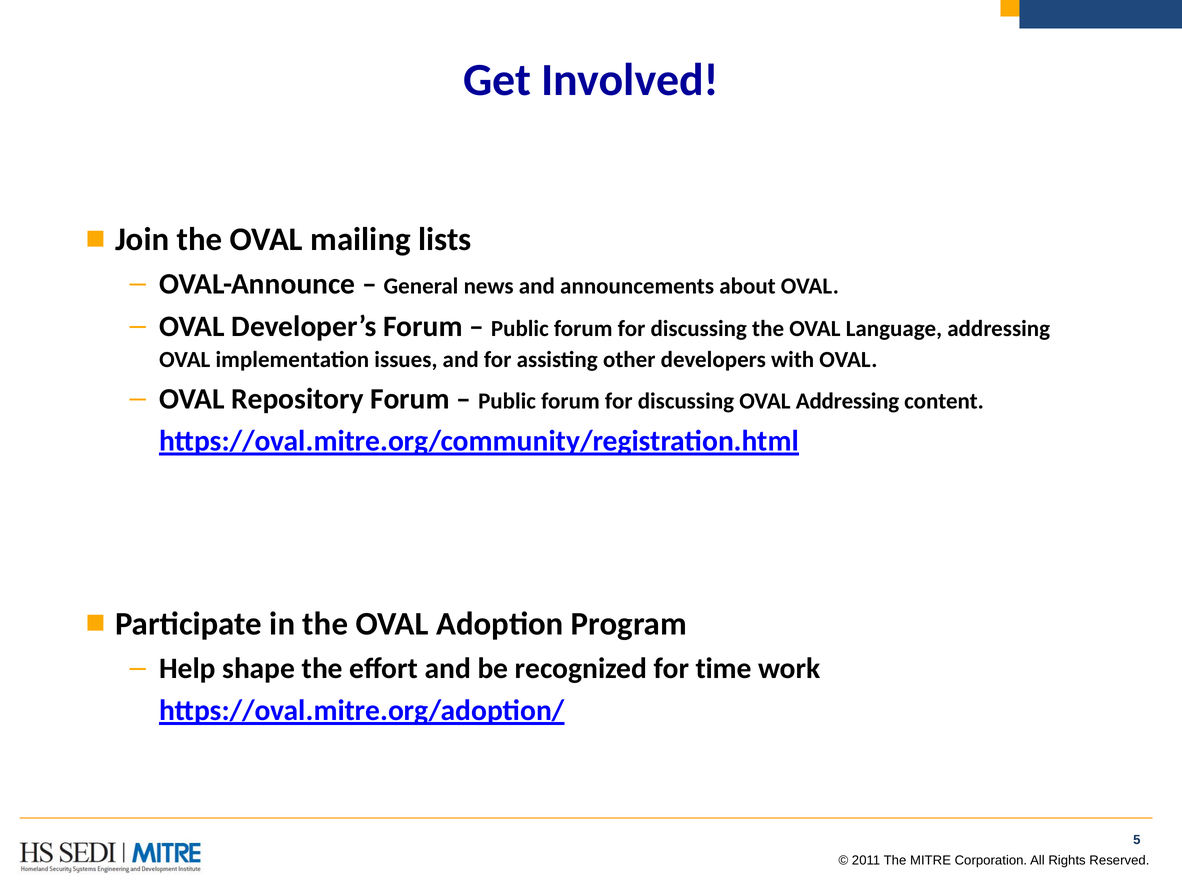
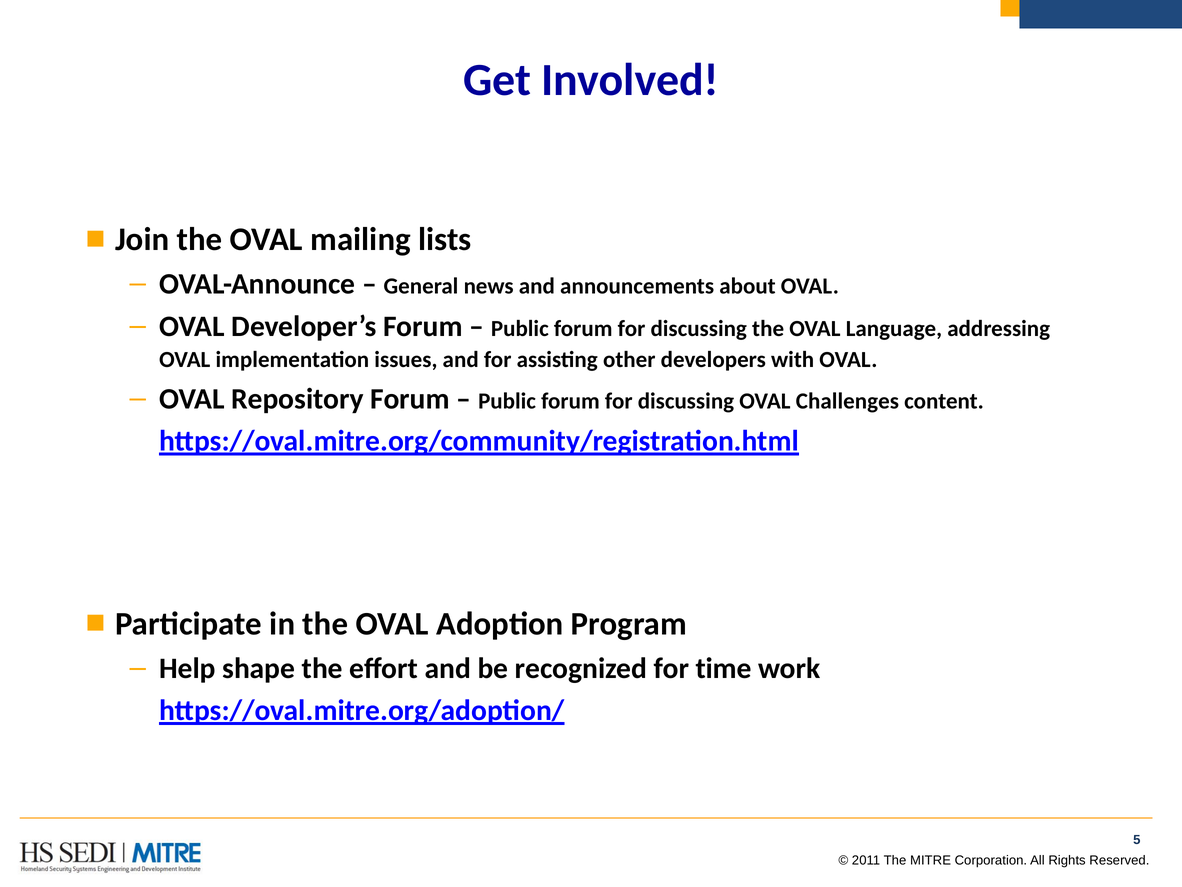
OVAL Addressing: Addressing -> Challenges (847, 401)
